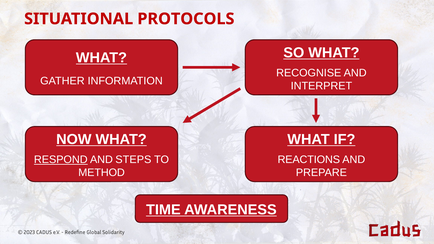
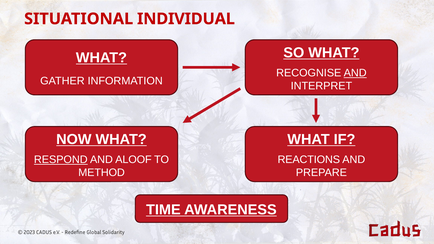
PROTOCOLS: PROTOCOLS -> INDIVIDUAL (186, 19)
AND underline: none -> present (355, 73)
STEPS: STEPS -> ALOOF (133, 160)
